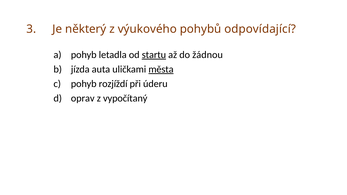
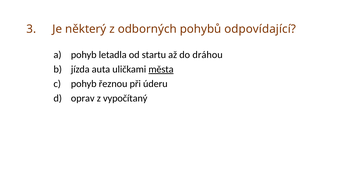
výukového: výukového -> odborných (147, 29)
startu underline: present -> none (154, 55)
žádnou: žádnou -> dráhou (208, 55)
rozjíždí: rozjíždí -> řeznou (113, 84)
